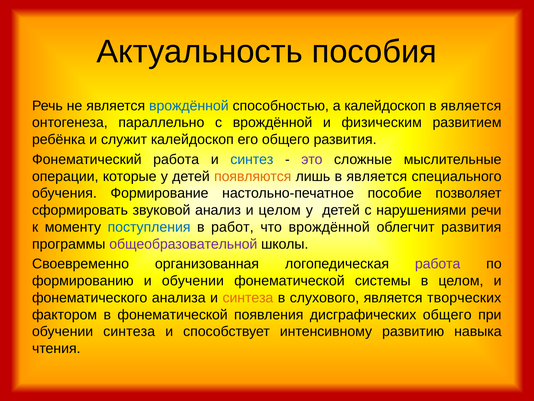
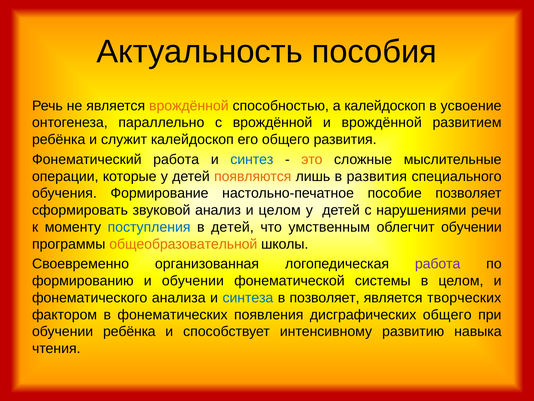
врождённой colour: blue -> orange (189, 106)
является: является -> усвоение (471, 106)
и физическим: физическим -> врождённой (382, 122)
это colour: purple -> orange (312, 159)
лишь в является: является -> развития (377, 176)
в работ: работ -> детей (232, 227)
что врождённой: врождённой -> умственным (329, 227)
облегчит развития: развития -> обучении (471, 227)
общеобразовательной colour: purple -> orange (183, 244)
синтеза colour: orange -> blue (248, 297)
в слухового: слухового -> позволяет (325, 297)
в фонематической: фонематической -> фонематических (173, 314)
обучении синтеза: синтеза -> ребёнка (129, 331)
